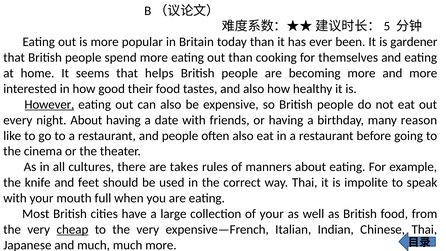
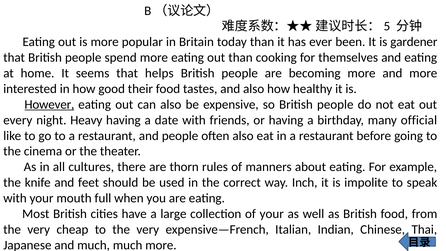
night About: About -> Heavy (86, 120)
reason: reason -> official (419, 120)
takes: takes -> thorn (184, 167)
way Thai: Thai -> Inch (305, 183)
cheap underline: present -> none (72, 229)
